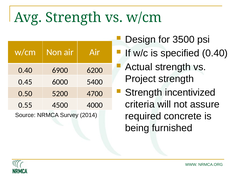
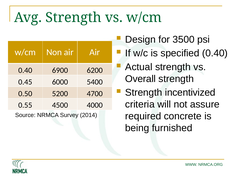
Project: Project -> Overall (140, 79)
